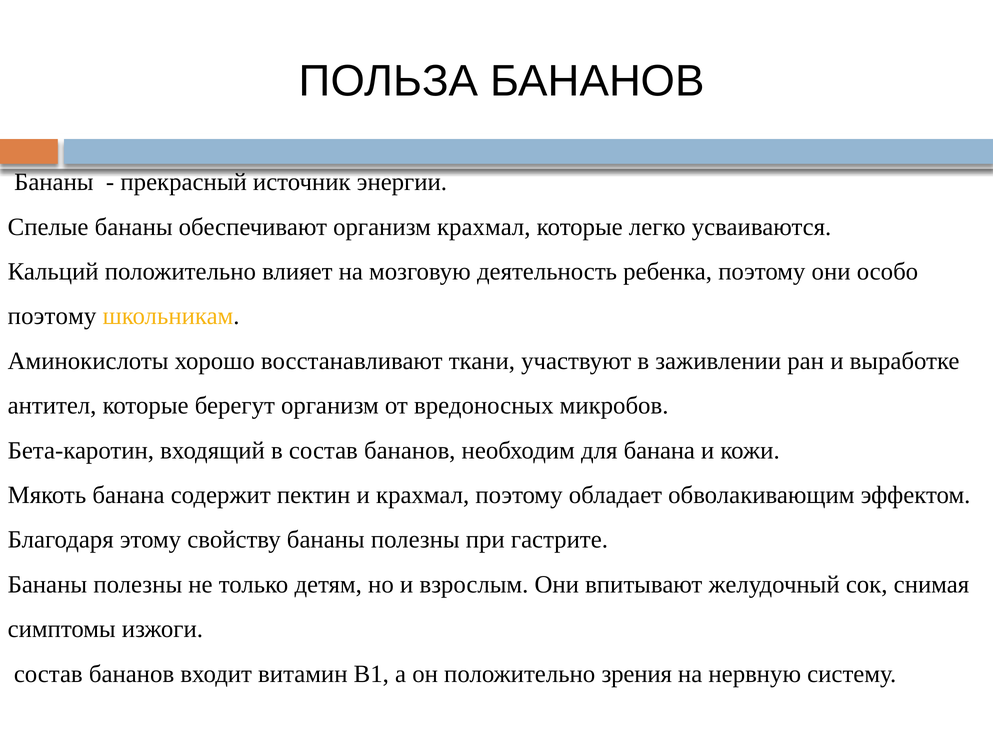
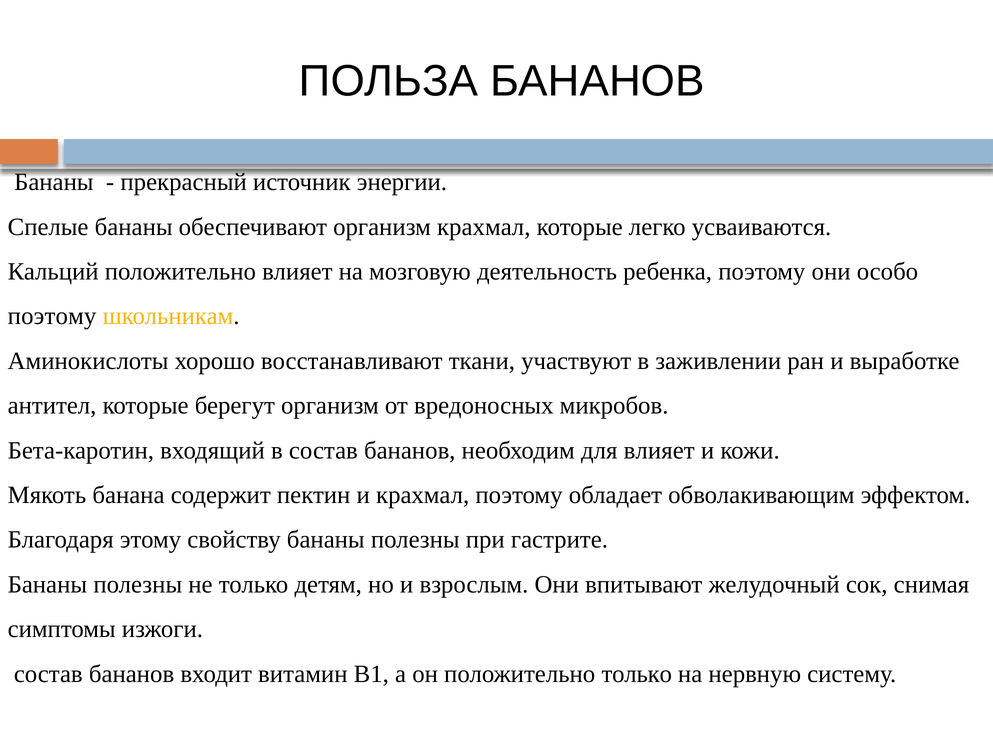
для банана: банана -> влияет (659, 450)
положительно зрения: зрения -> только (637, 674)
